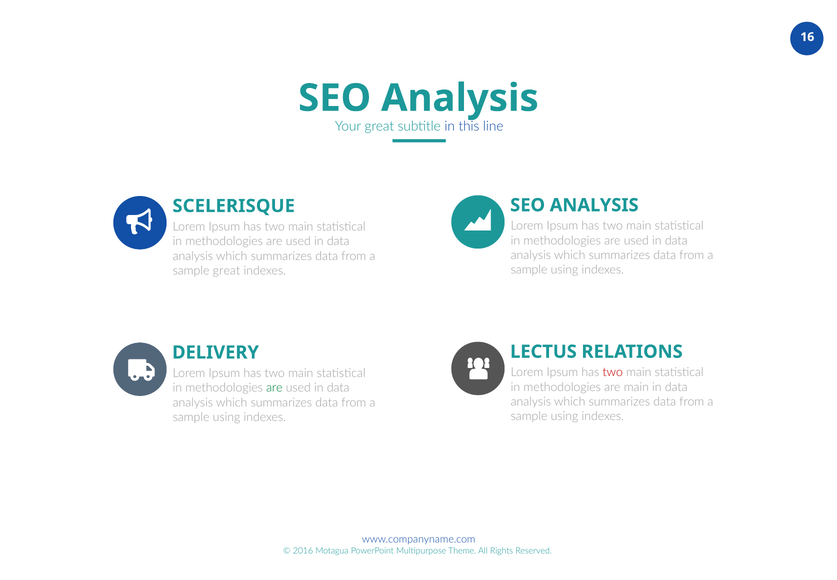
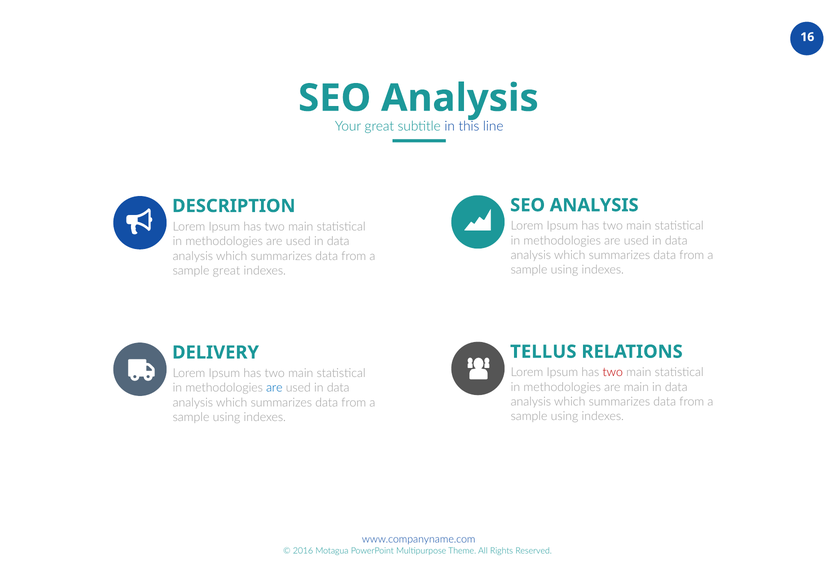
SCELERISQUE: SCELERISQUE -> DESCRIPTION (234, 206)
LECTUS: LECTUS -> TELLUS (543, 351)
are colour: green -> blue (274, 387)
